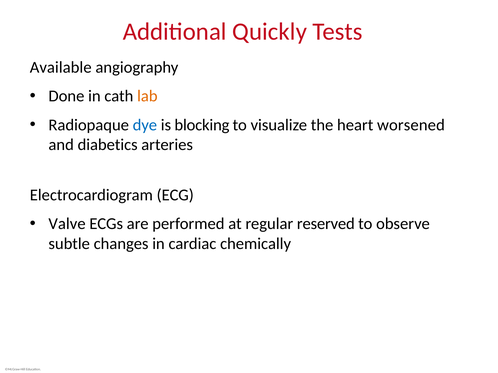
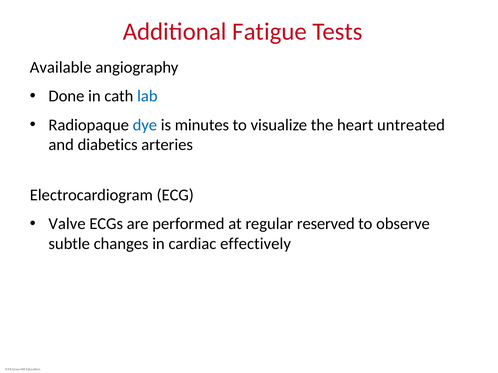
Quickly: Quickly -> Fatigue (270, 32)
lab colour: orange -> blue (147, 96)
blocking: blocking -> minutes (202, 125)
worsened: worsened -> untreated (411, 125)
chemically: chemically -> effectively (256, 244)
